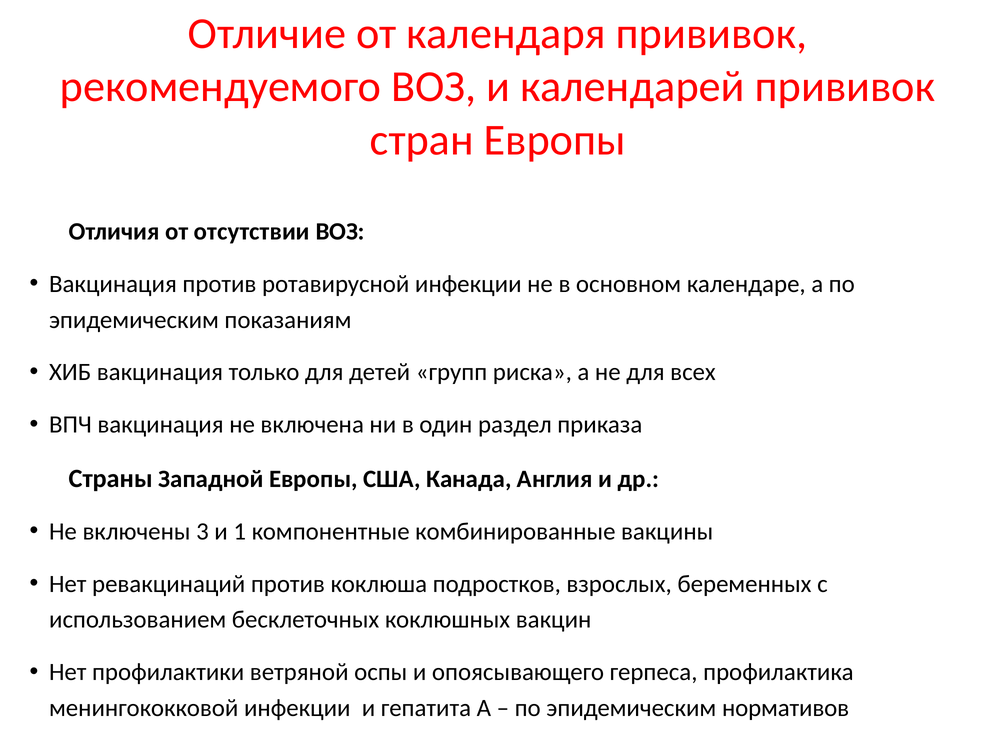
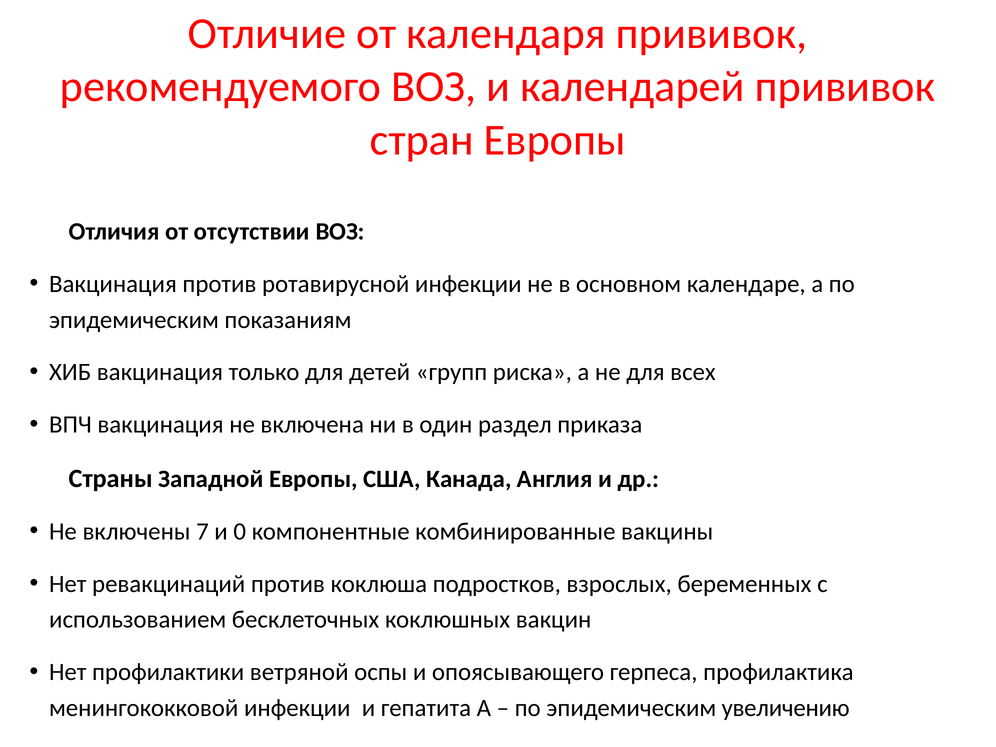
3: 3 -> 7 (202, 532)
1: 1 -> 0 (240, 532)
нормативов: нормативов -> увеличению (786, 708)
